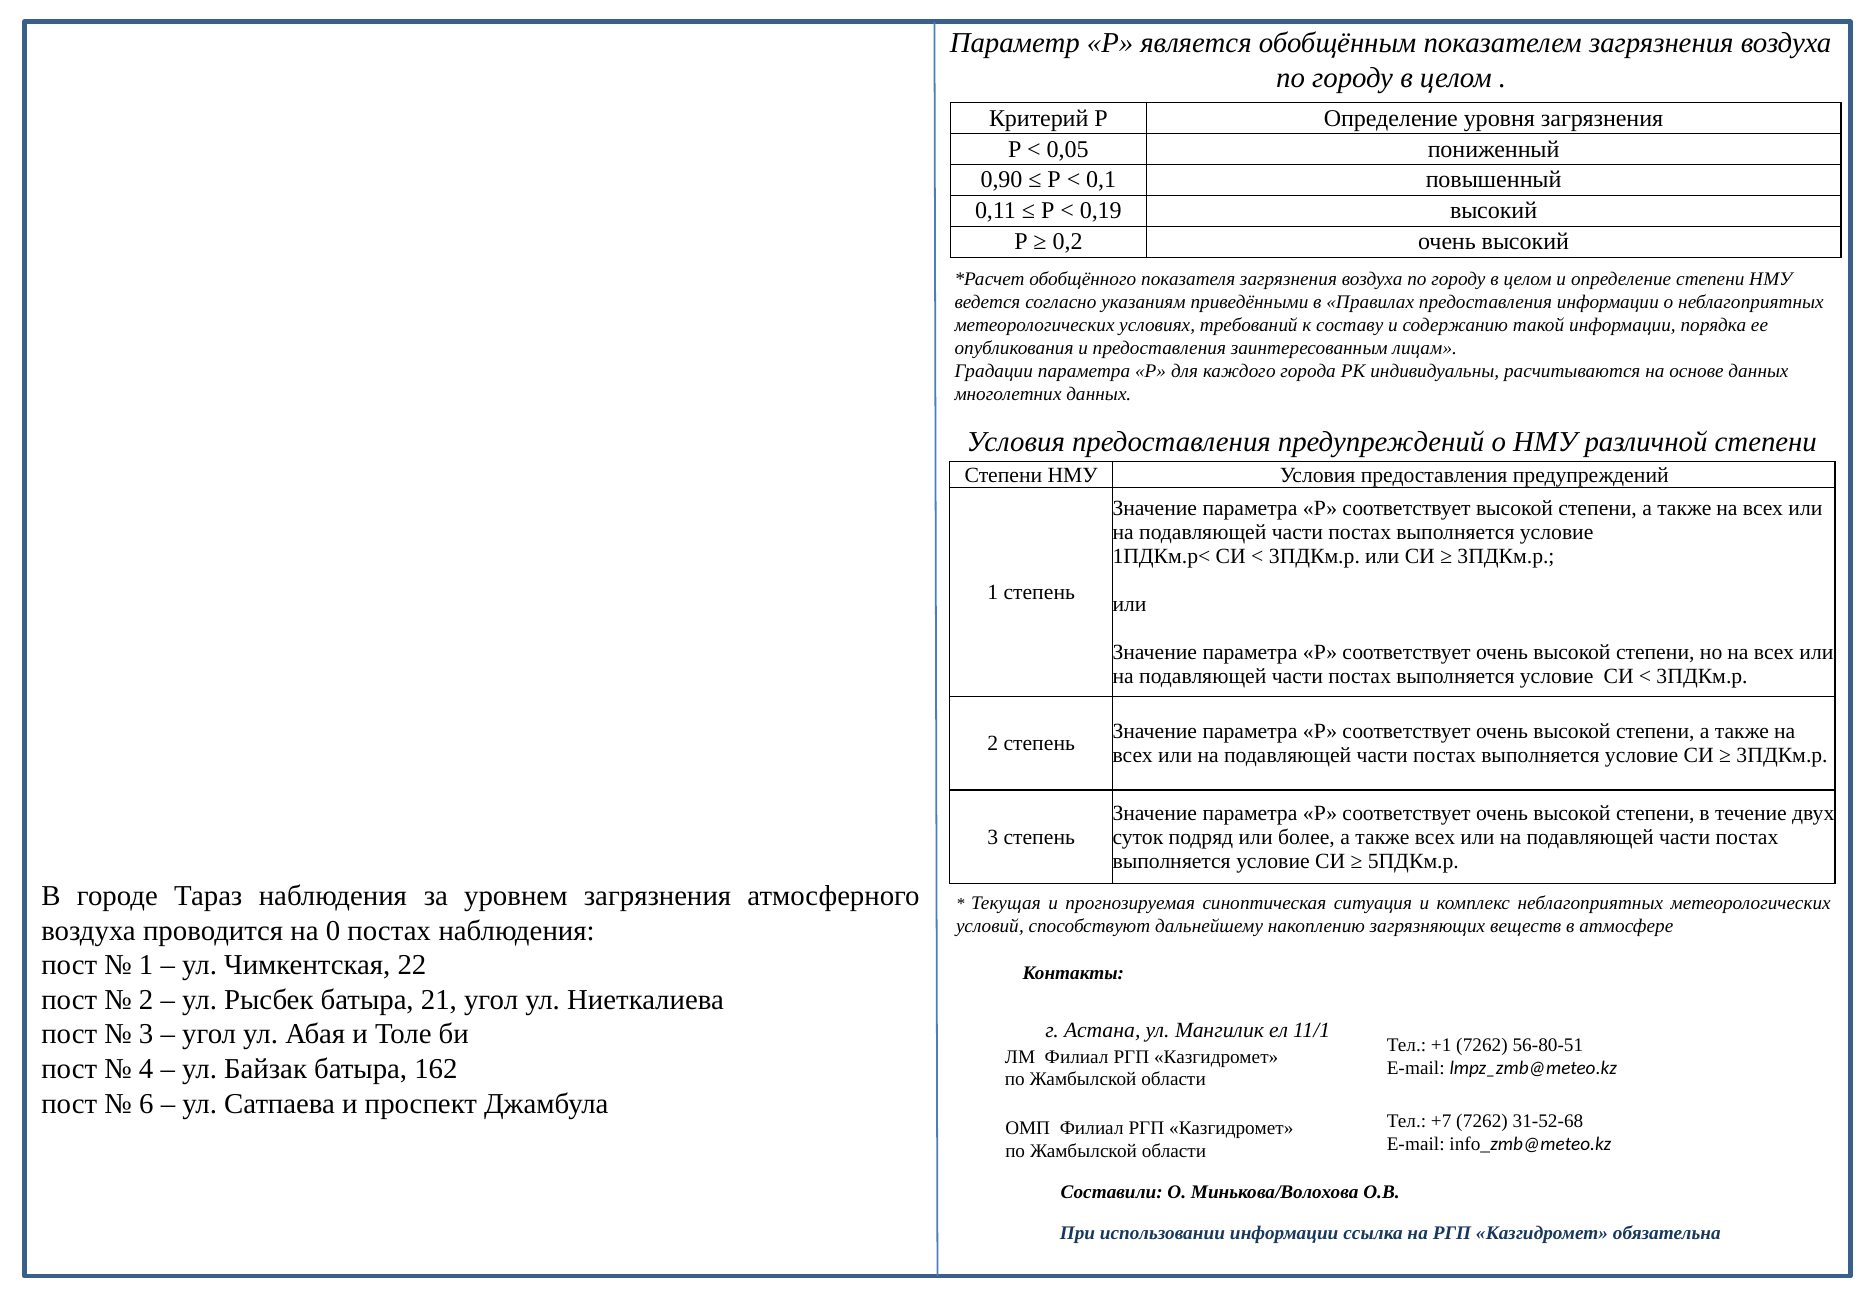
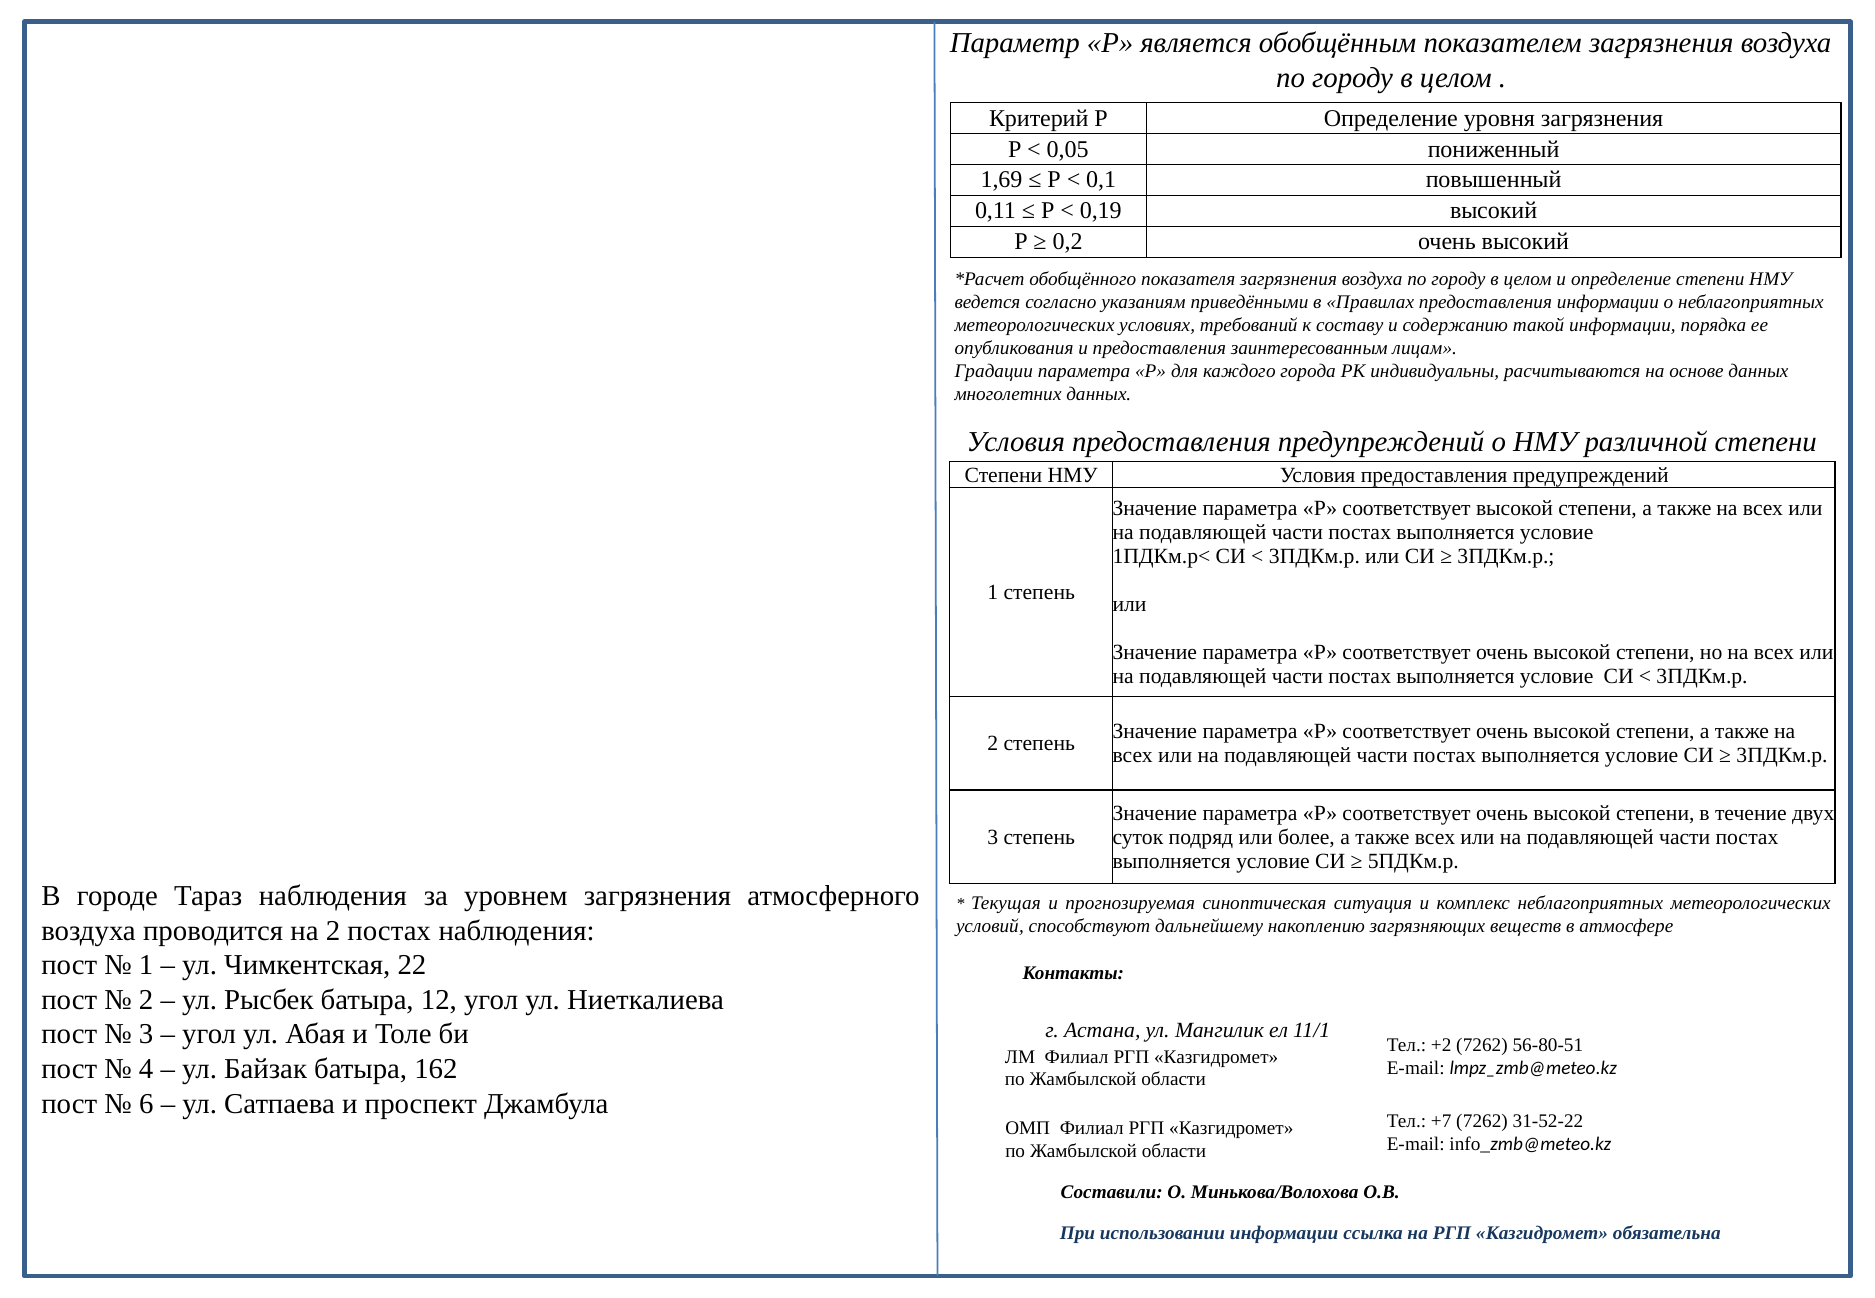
0,90: 0,90 -> 1,69 (1002, 180)
на 0: 0 -> 2 (333, 931)
21: 21 -> 12 (439, 1000)
+1: +1 -> +2 (1441, 1046)
31-52-68: 31-52-68 -> 31-52-22 (1548, 1121)
